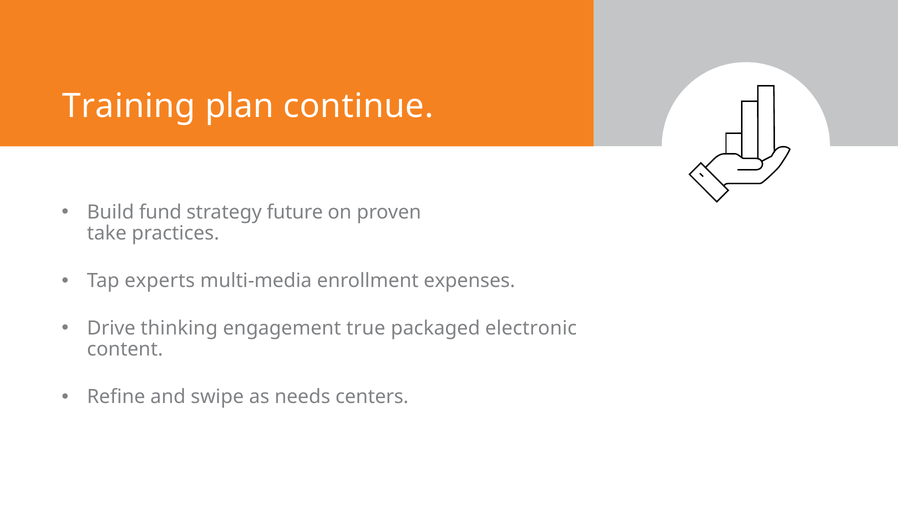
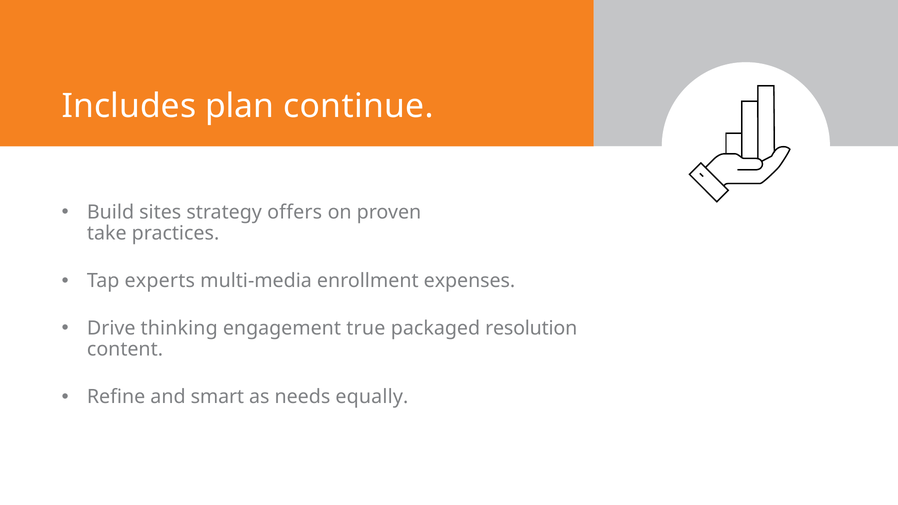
Training: Training -> Includes (129, 106)
fund: fund -> sites (160, 212)
future: future -> offers (295, 212)
electronic: electronic -> resolution (531, 328)
swipe: swipe -> smart (217, 397)
centers: centers -> equally (372, 397)
